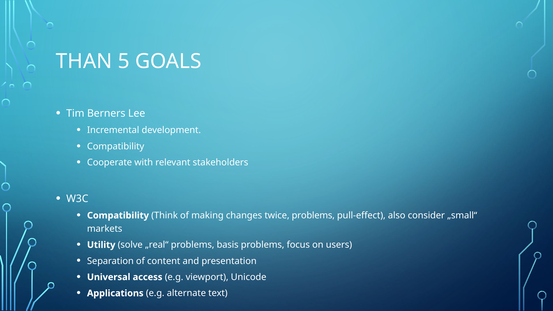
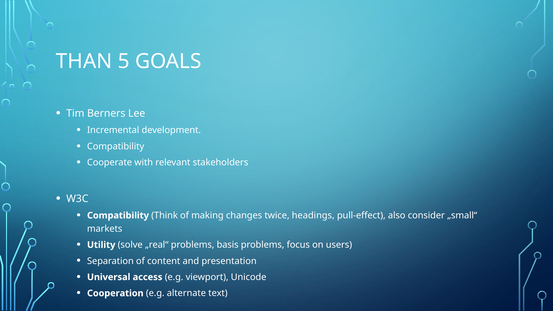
twice problems: problems -> headings (313, 216)
Applications: Applications -> Cooperation (115, 293)
